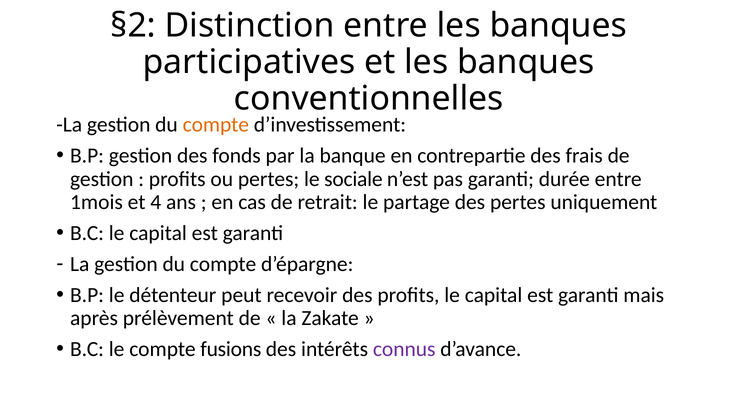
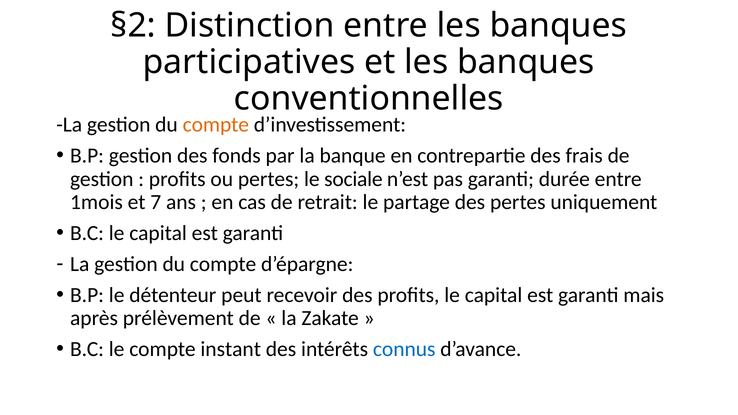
4: 4 -> 7 (156, 202)
fusions: fusions -> instant (231, 349)
connus colour: purple -> blue (404, 349)
